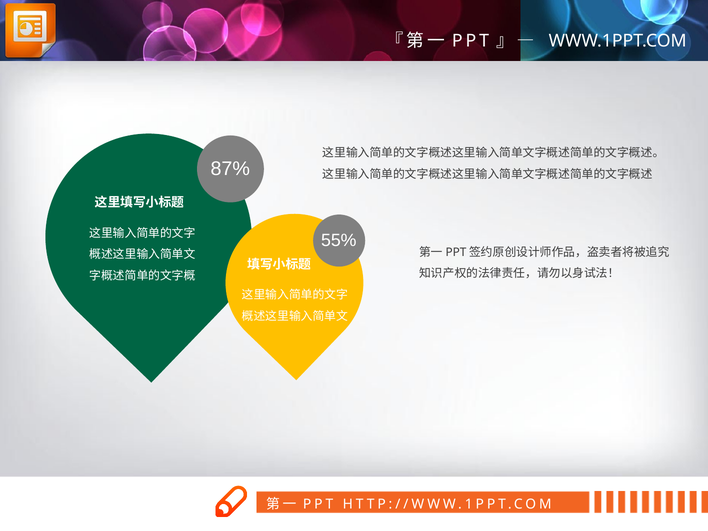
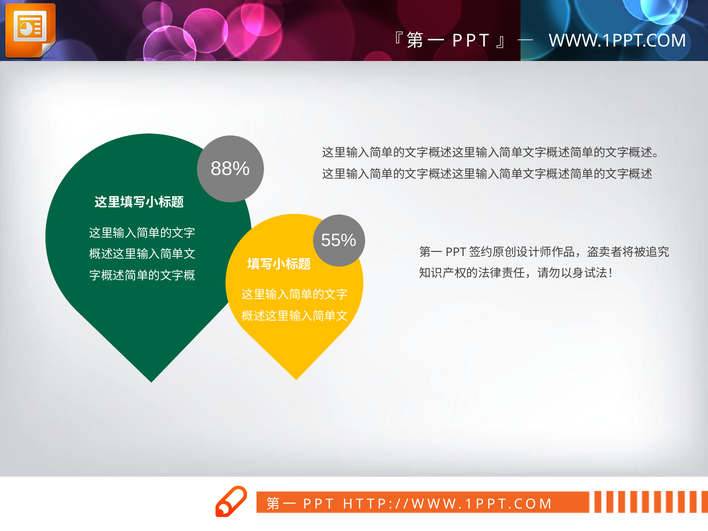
87%: 87% -> 88% (230, 169)
